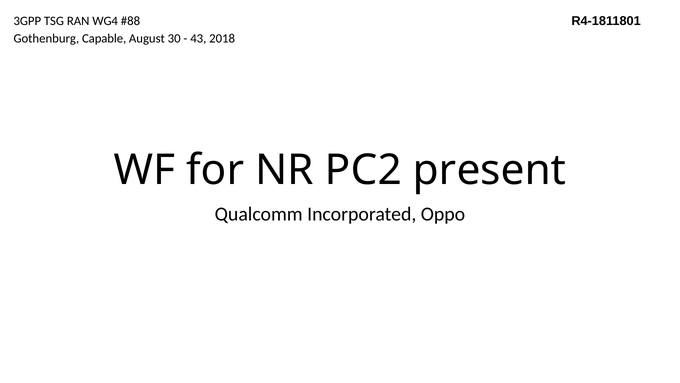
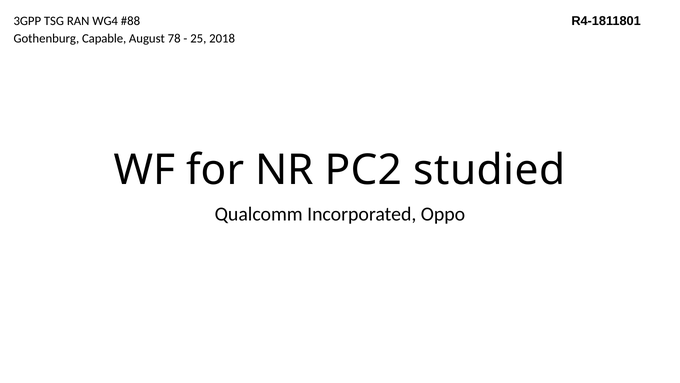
30: 30 -> 78 (174, 39)
43: 43 -> 25 (198, 39)
present: present -> studied (489, 170)
